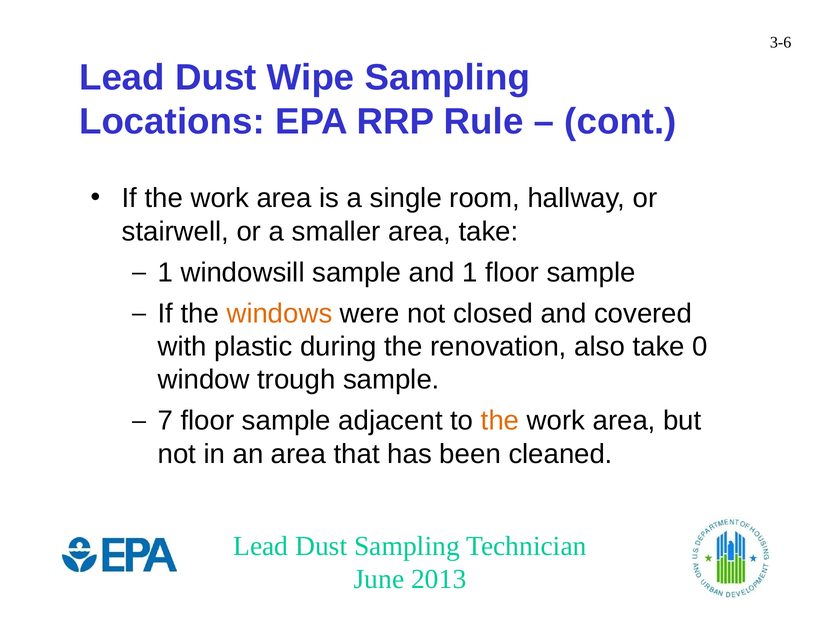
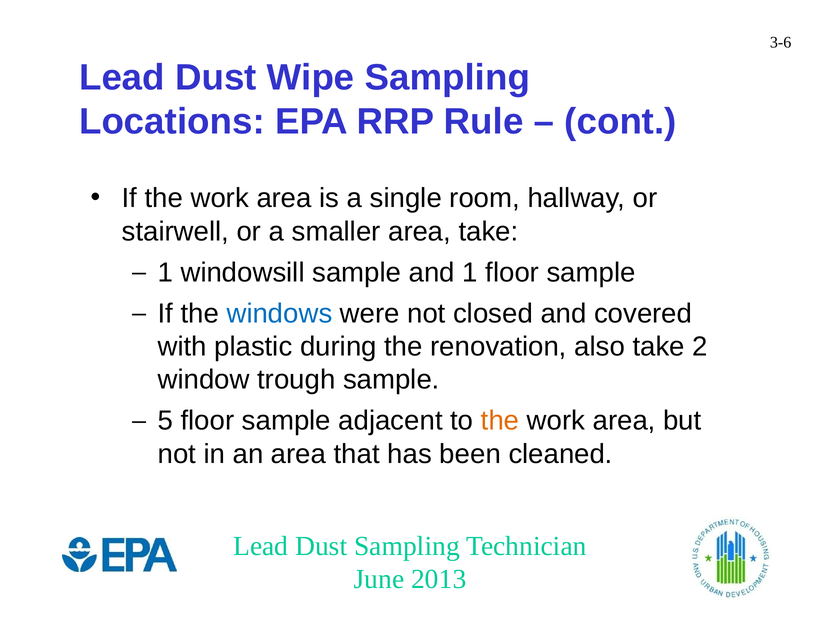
windows colour: orange -> blue (279, 314)
0: 0 -> 2 (700, 347)
7: 7 -> 5 (165, 421)
